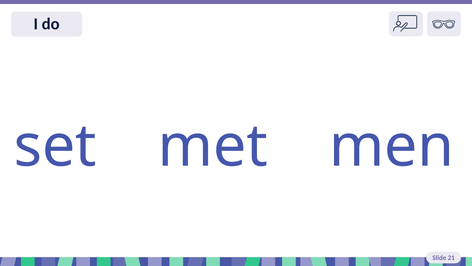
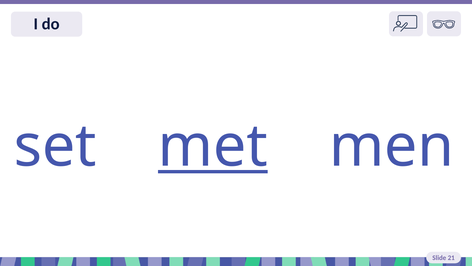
met underline: none -> present (213, 146)
